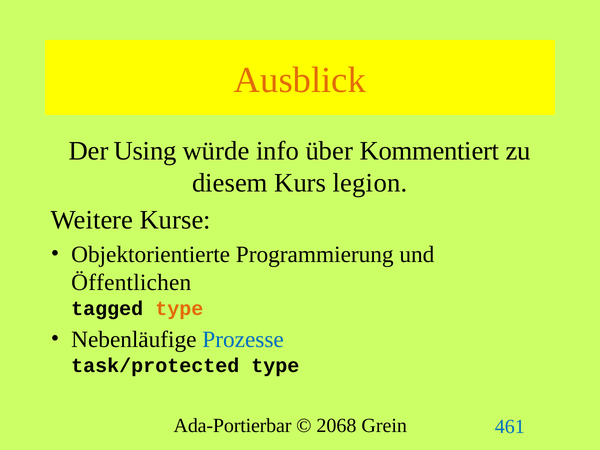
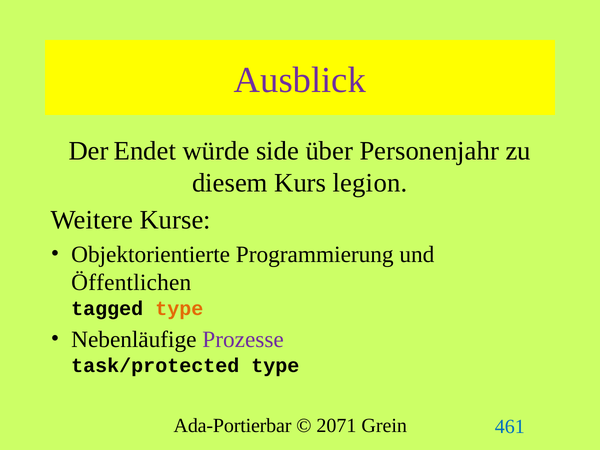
Ausblick colour: orange -> purple (300, 80)
Using: Using -> Endet (145, 151)
info: info -> side (277, 151)
Kommentiert: Kommentiert -> Personenjahr (429, 151)
Prozesse colour: blue -> purple (243, 340)
2068: 2068 -> 2071 (336, 426)
